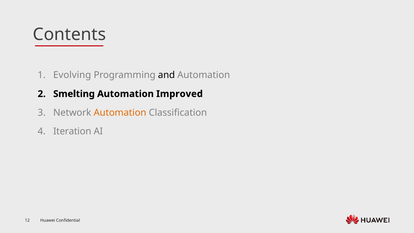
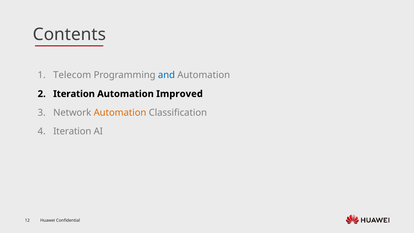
Evolving: Evolving -> Telecom (72, 75)
and colour: black -> blue (166, 75)
Smelting: Smelting -> Iteration (74, 94)
